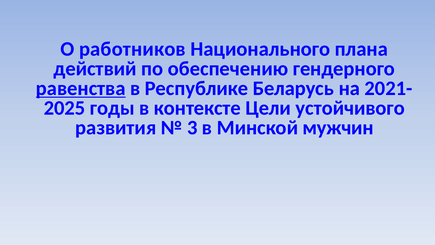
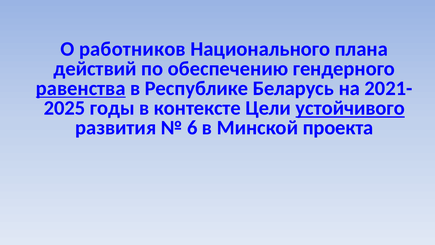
устойчивого underline: none -> present (350, 108)
3: 3 -> 6 (192, 128)
мужчин: мужчин -> проекта (338, 128)
